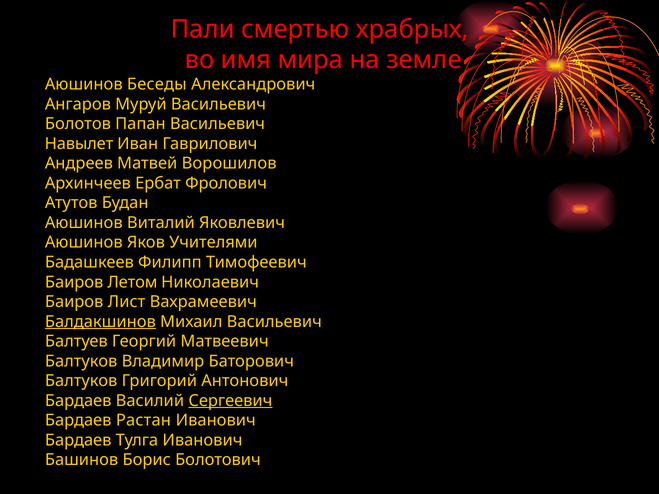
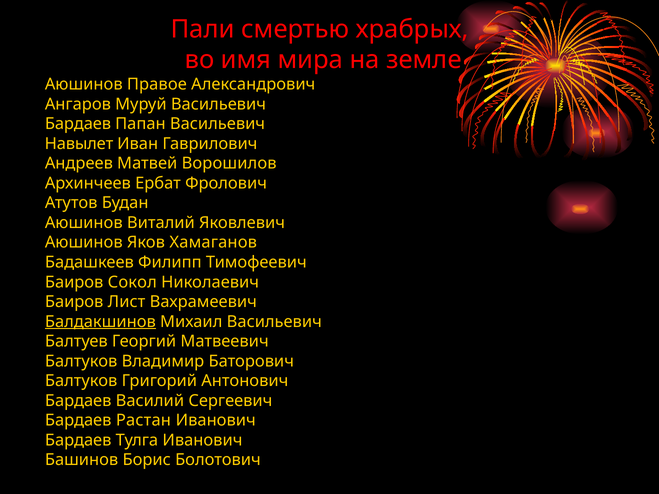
Беседы: Беседы -> Правое (157, 85)
Болотов: Болотов -> Бардаев (78, 124)
Учителями: Учителями -> Хамаганов (213, 243)
Летом: Летом -> Сокол (132, 282)
Сергеевич underline: present -> none (230, 401)
